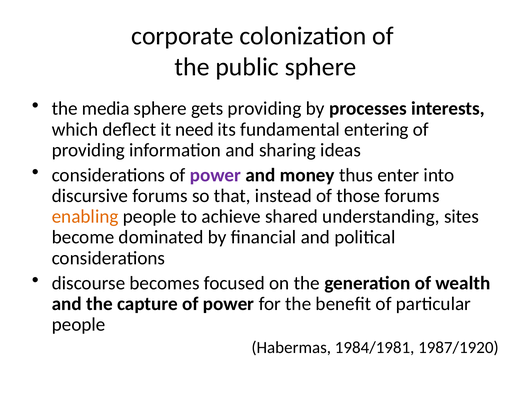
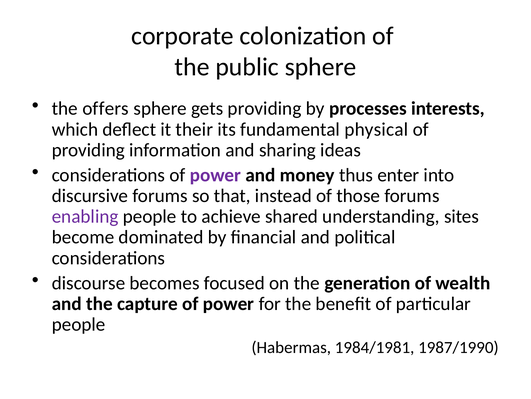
media: media -> offers (106, 108)
need: need -> their (194, 129)
entering: entering -> physical (376, 129)
enabling colour: orange -> purple (85, 216)
1987/1920: 1987/1920 -> 1987/1990 (458, 347)
